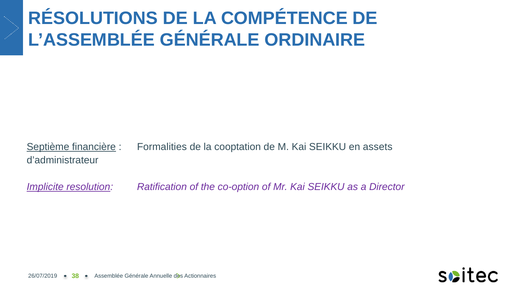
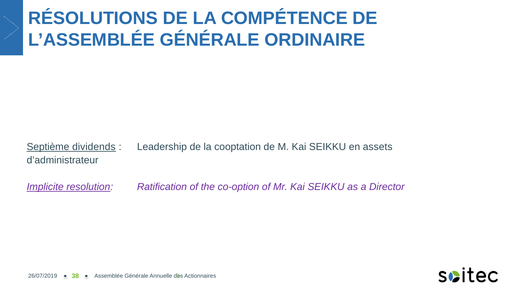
financière: financière -> dividends (94, 147)
Formalities: Formalities -> Leadership (162, 147)
